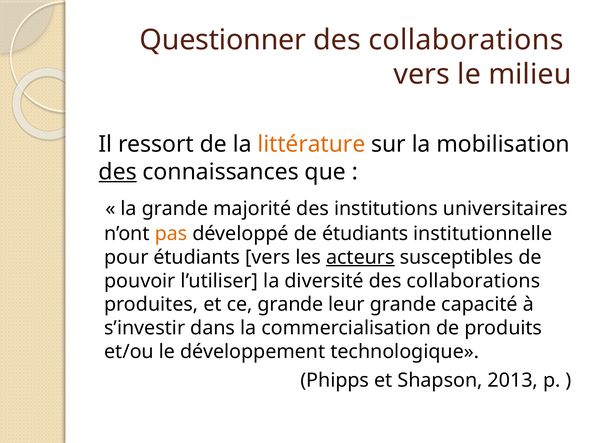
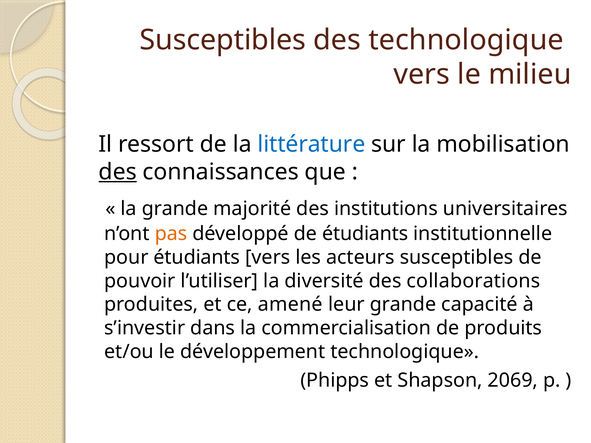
Questionner: Questionner -> Susceptibles (223, 40)
collaborations: collaborations -> technologique (466, 40)
littérature colour: orange -> blue (311, 144)
acteurs underline: present -> none (360, 257)
ce grande: grande -> amené (290, 305)
2013: 2013 -> 2069 (513, 381)
